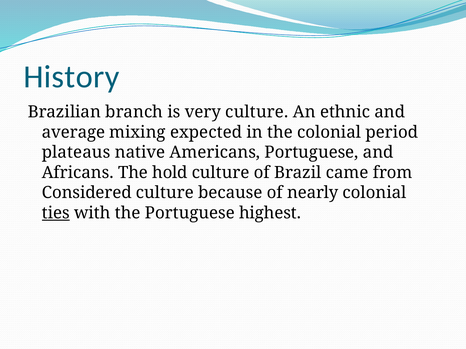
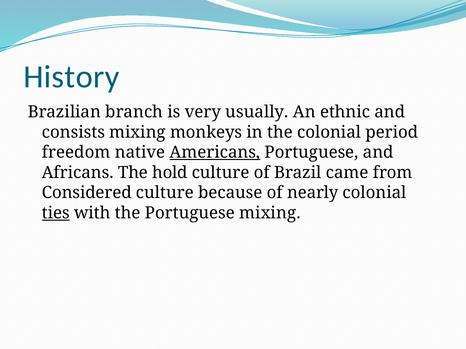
very culture: culture -> usually (257, 112)
average: average -> consists (73, 132)
expected: expected -> monkeys (206, 132)
plateaus: plateaus -> freedom (76, 153)
Americans underline: none -> present (215, 153)
Portuguese highest: highest -> mixing (270, 213)
